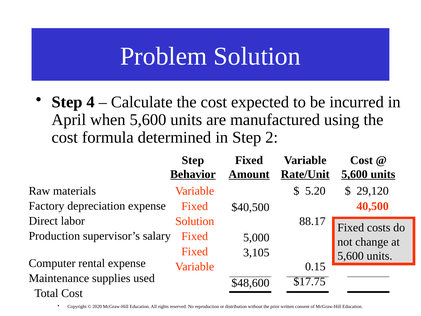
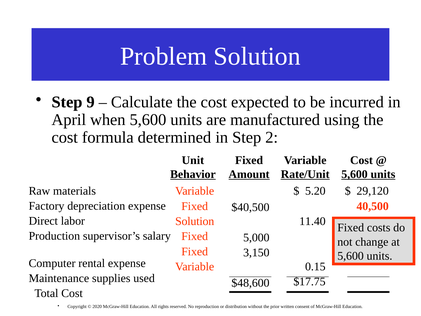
4: 4 -> 9 (91, 102)
Step: Step -> Unit (193, 160)
88.17: 88.17 -> 11.40 (312, 221)
3,105: 3,105 -> 3,150 (256, 253)
